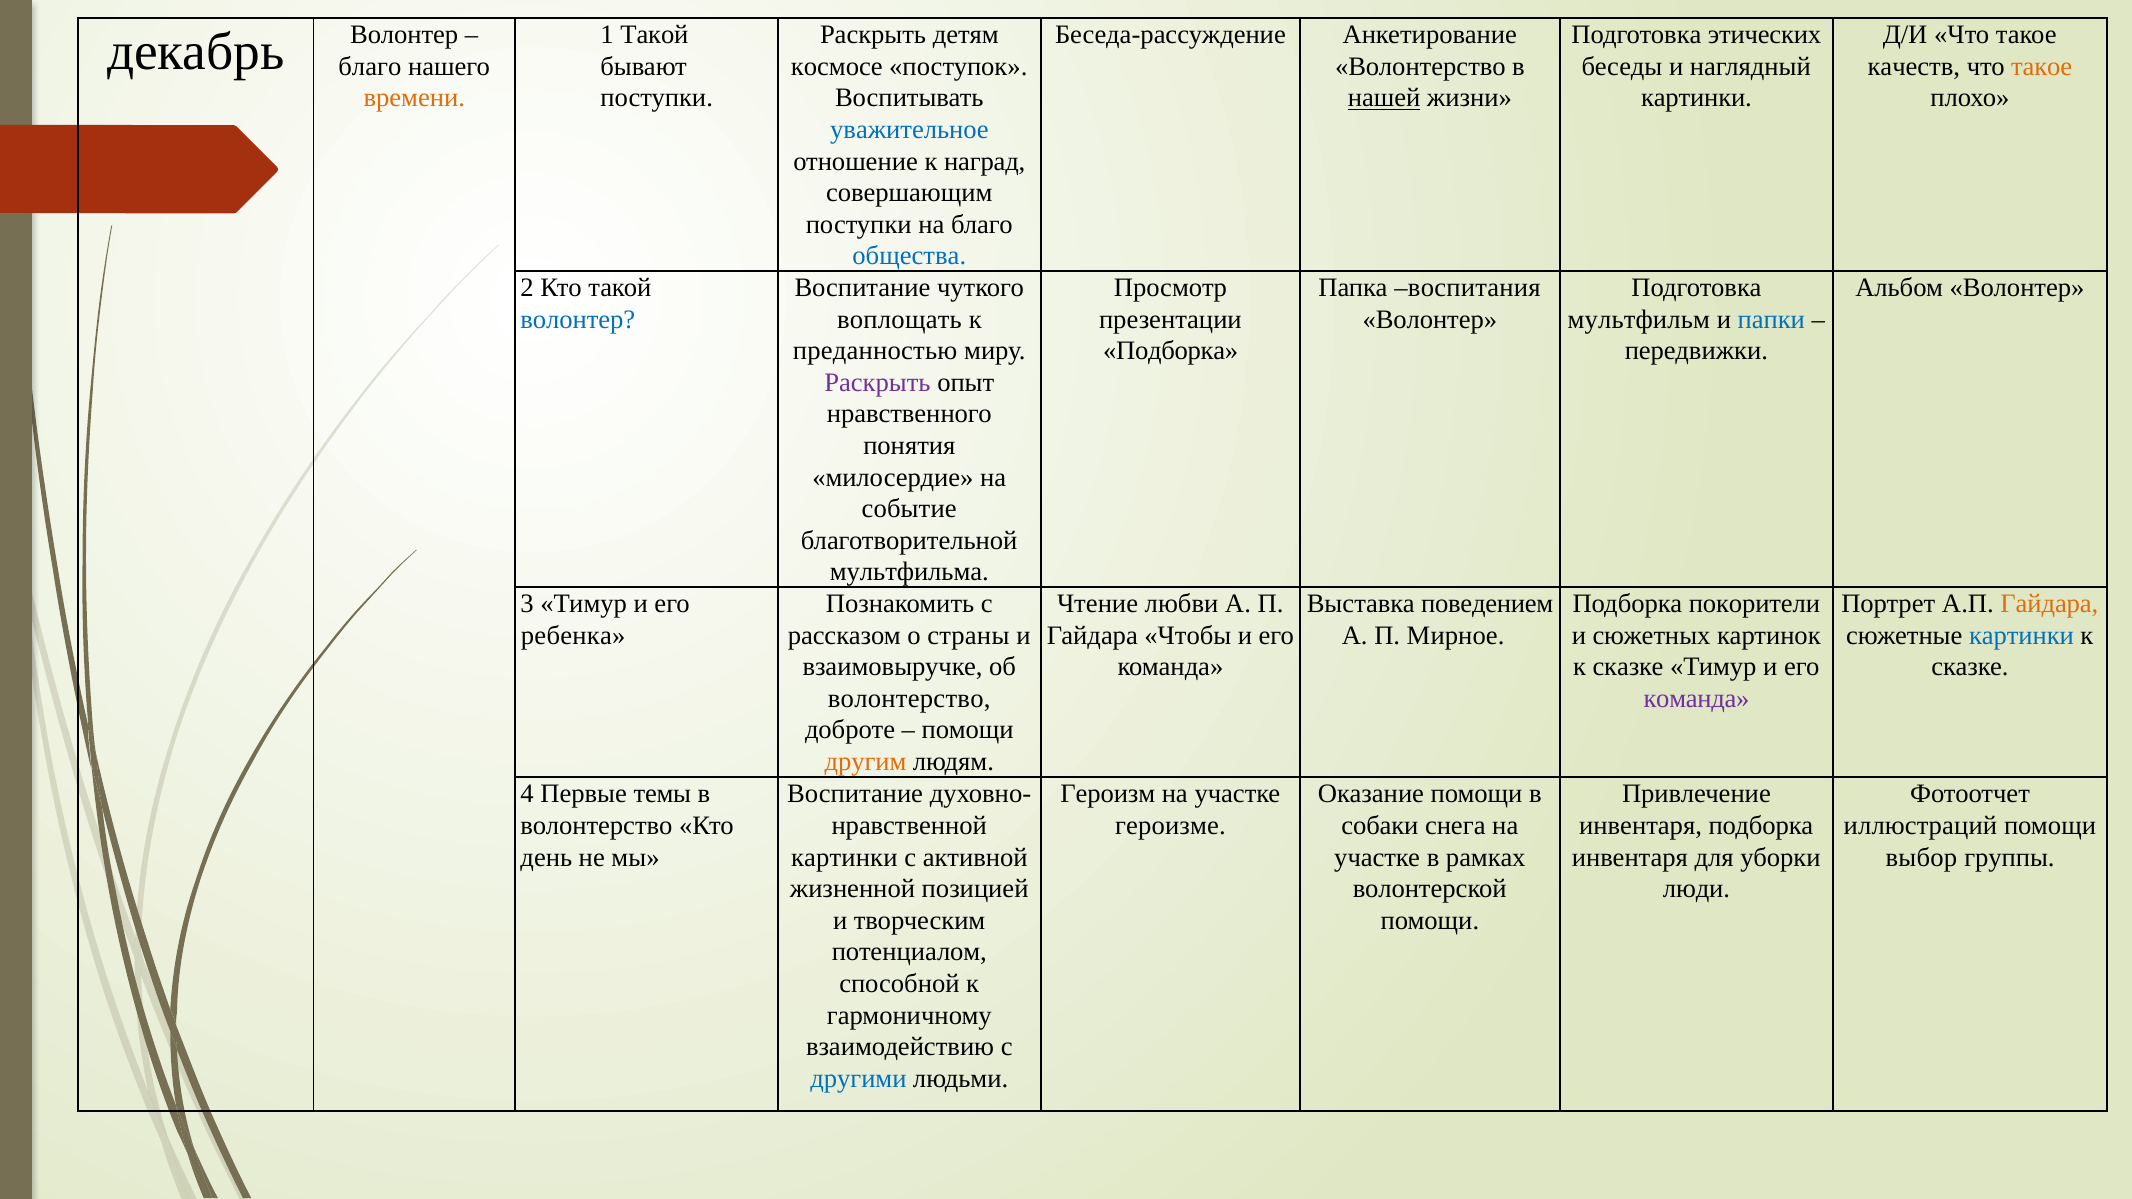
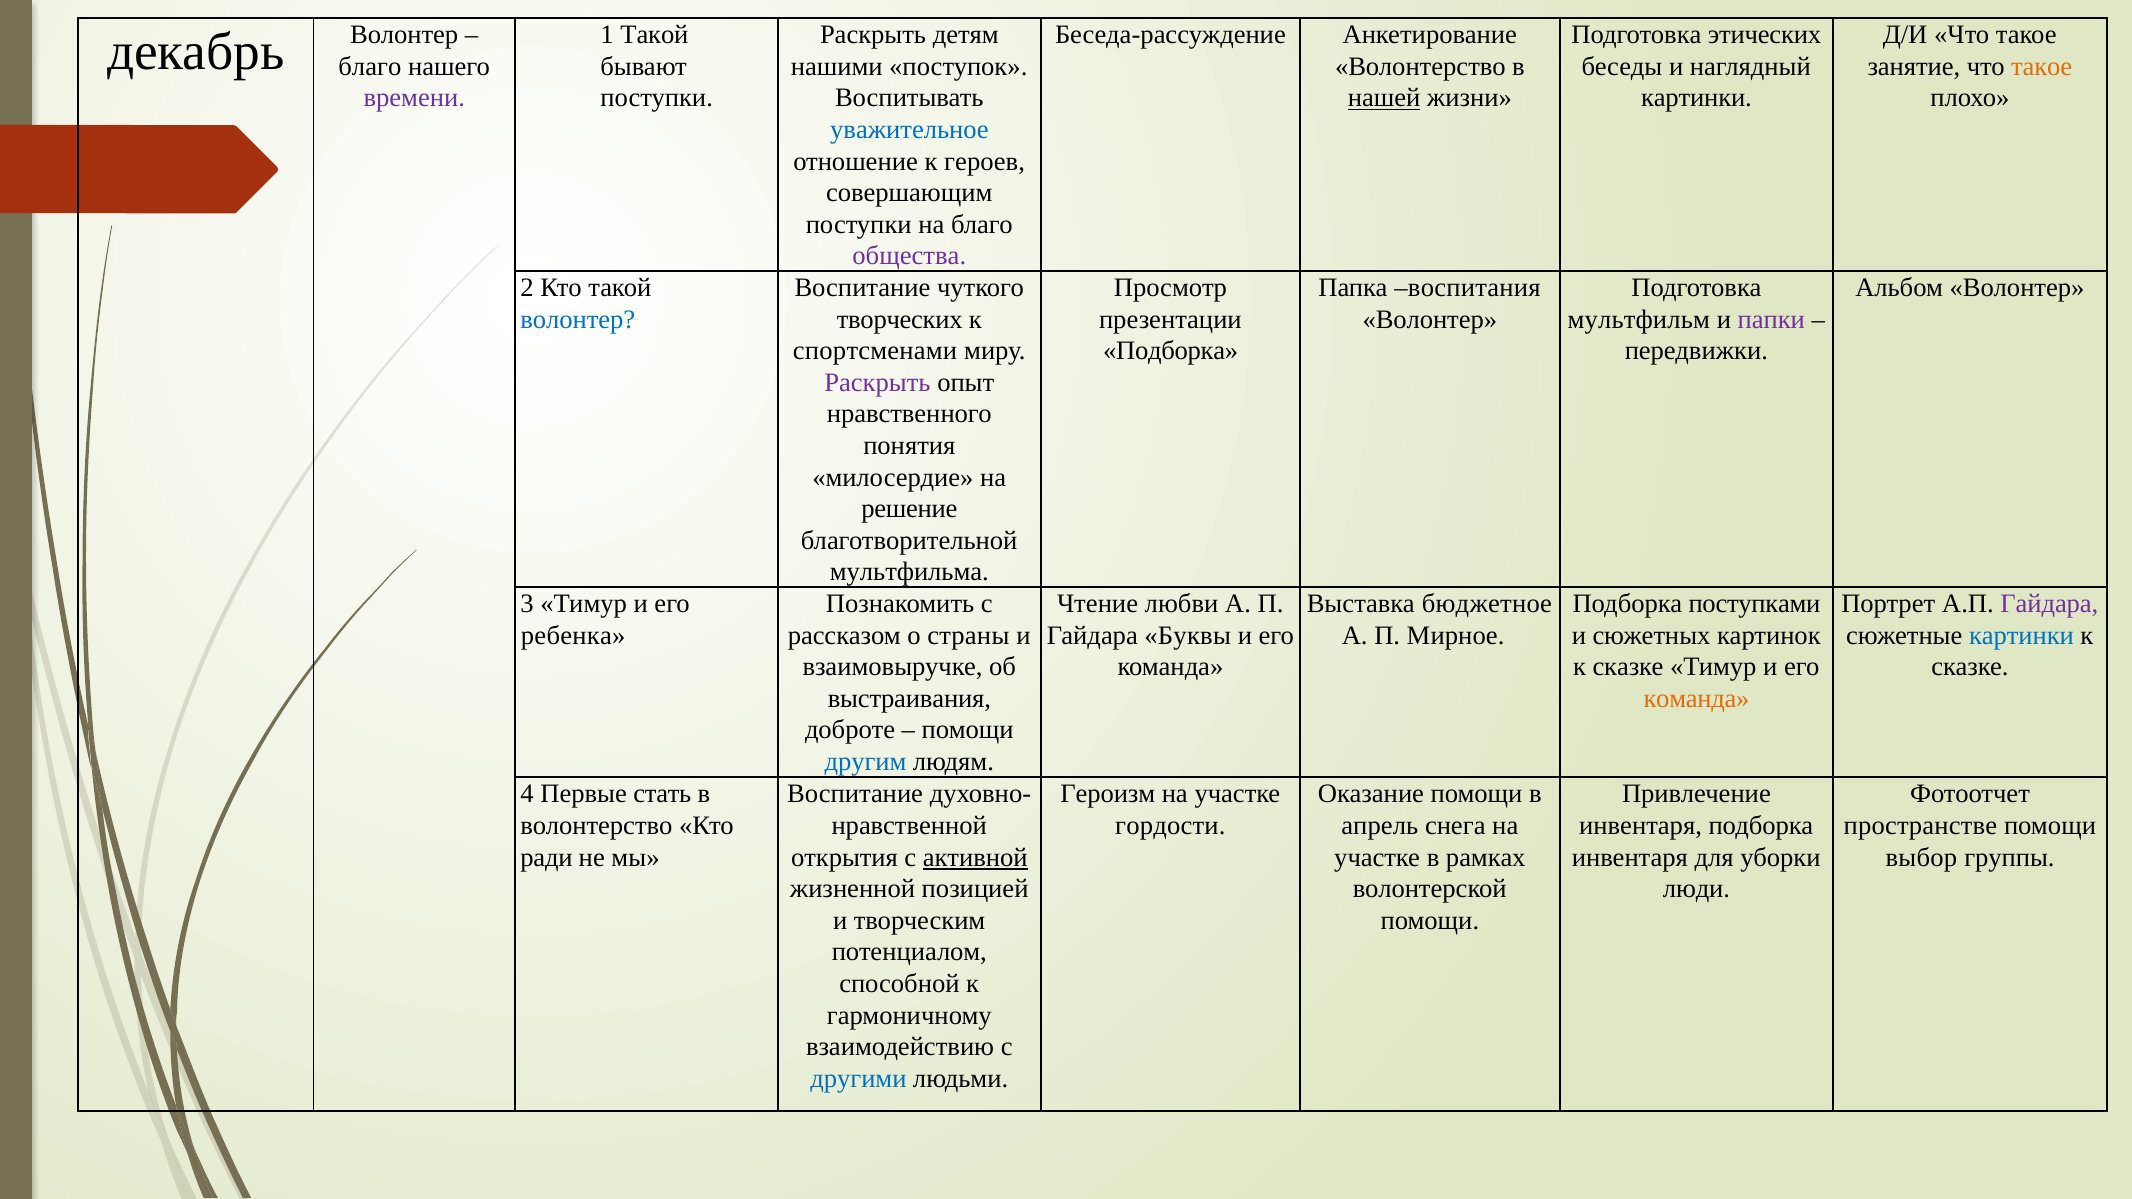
космосе: космосе -> нашими (837, 67)
качеств: качеств -> занятие (1914, 67)
времени colour: orange -> purple (414, 98)
наград: наград -> героев (985, 161)
общества colour: blue -> purple (909, 256)
воплощать: воплощать -> творческих (900, 319)
папки colour: blue -> purple (1771, 319)
преданностью: преданностью -> спортсменами (875, 351)
событие: событие -> решение (909, 509)
поведением: поведением -> бюджетное (1487, 604)
покорители: покорители -> поступками (1754, 604)
Гайдара colour: orange -> purple (2049, 604)
Чтобы: Чтобы -> Буквы (1188, 635)
волонтерство: волонтерство -> выстраивания (909, 699)
команда colour: purple -> orange (1697, 699)
другим colour: orange -> blue (865, 762)
темы: темы -> стать (662, 794)
героизме: героизме -> гордости (1170, 826)
собаки: собаки -> апрель (1380, 826)
иллюстраций: иллюстраций -> пространстве (1920, 826)
день: день -> ради (546, 857)
картинки: картинки -> открытия (844, 857)
активной underline: none -> present (975, 857)
